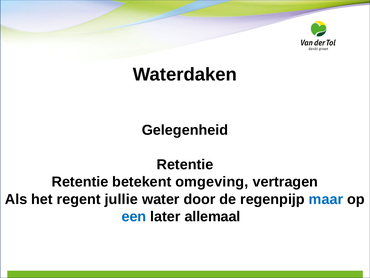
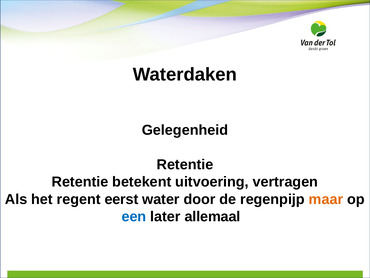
omgeving: omgeving -> uitvoering (212, 182)
jullie: jullie -> eerst (121, 199)
maar colour: blue -> orange (326, 199)
